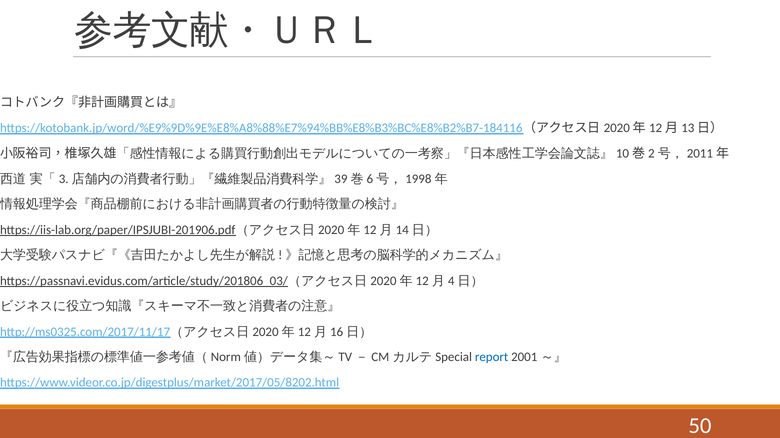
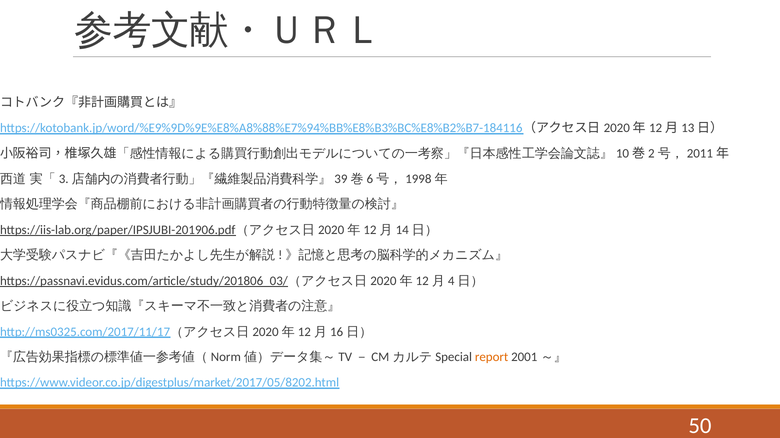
report colour: blue -> orange (492, 358)
